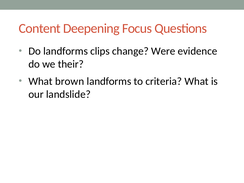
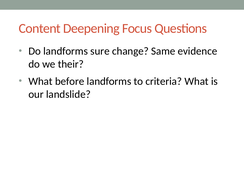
clips: clips -> sure (100, 51)
Were: Were -> Same (163, 51)
brown: brown -> before (70, 81)
